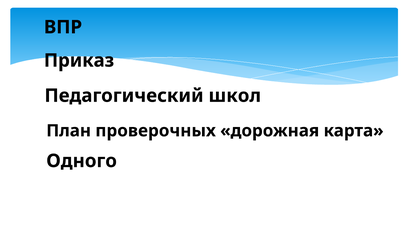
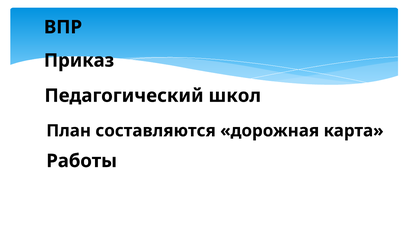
проверочных: проверочных -> составляются (156, 130)
Одного: Одного -> Работы (82, 161)
